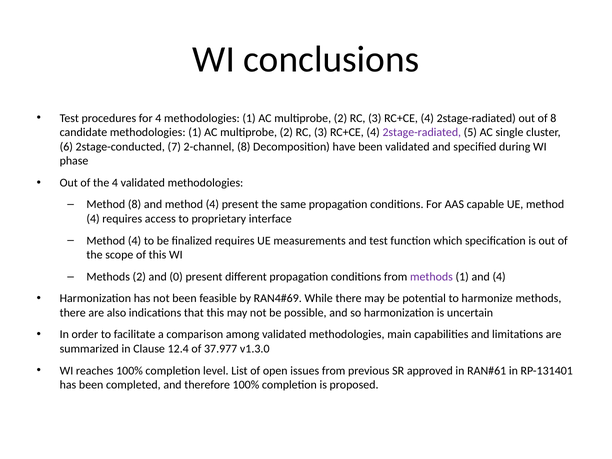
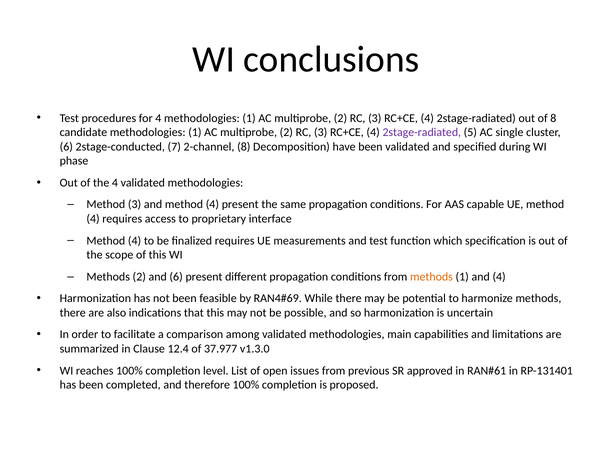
Method 8: 8 -> 3 (135, 205)
and 0: 0 -> 6 (176, 277)
methods colour: purple -> orange (431, 277)
